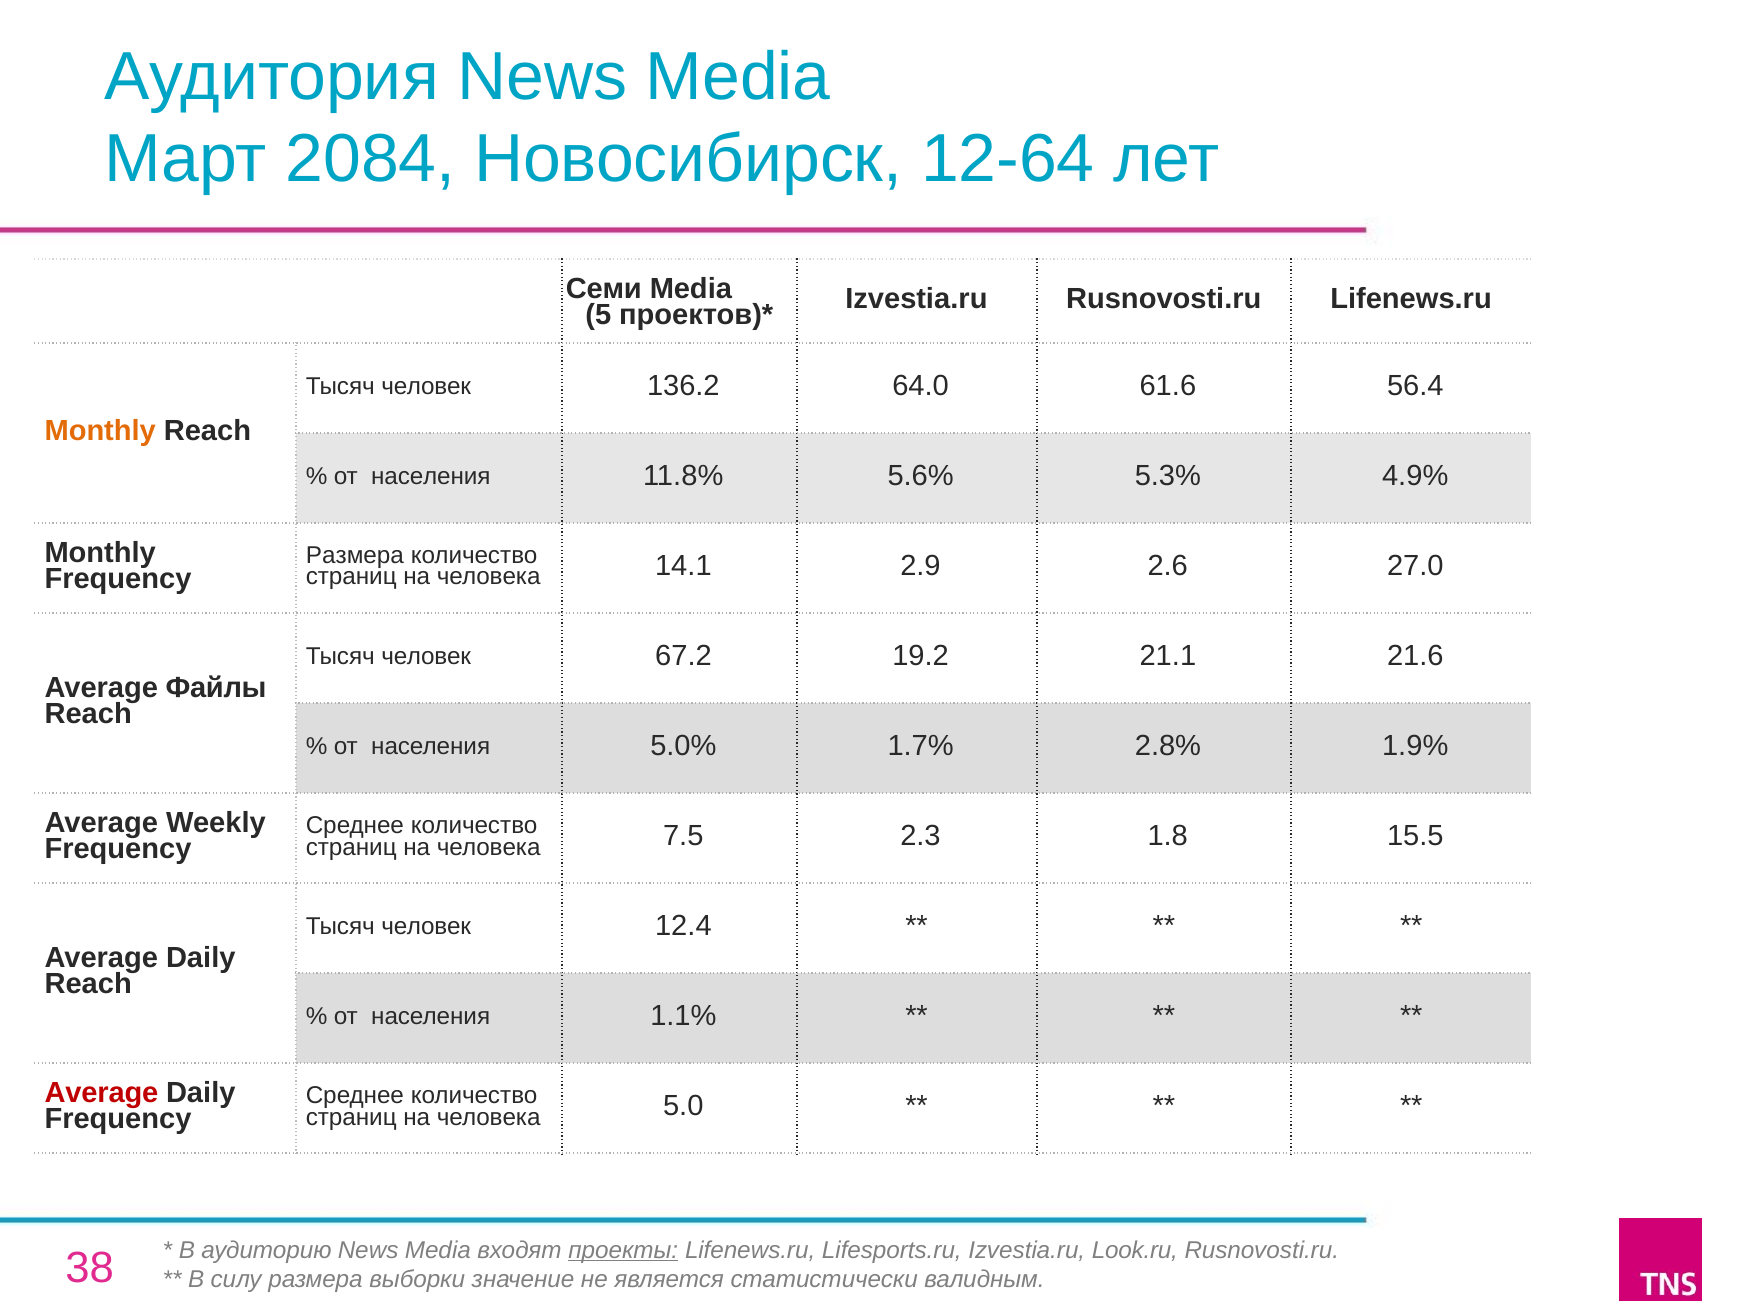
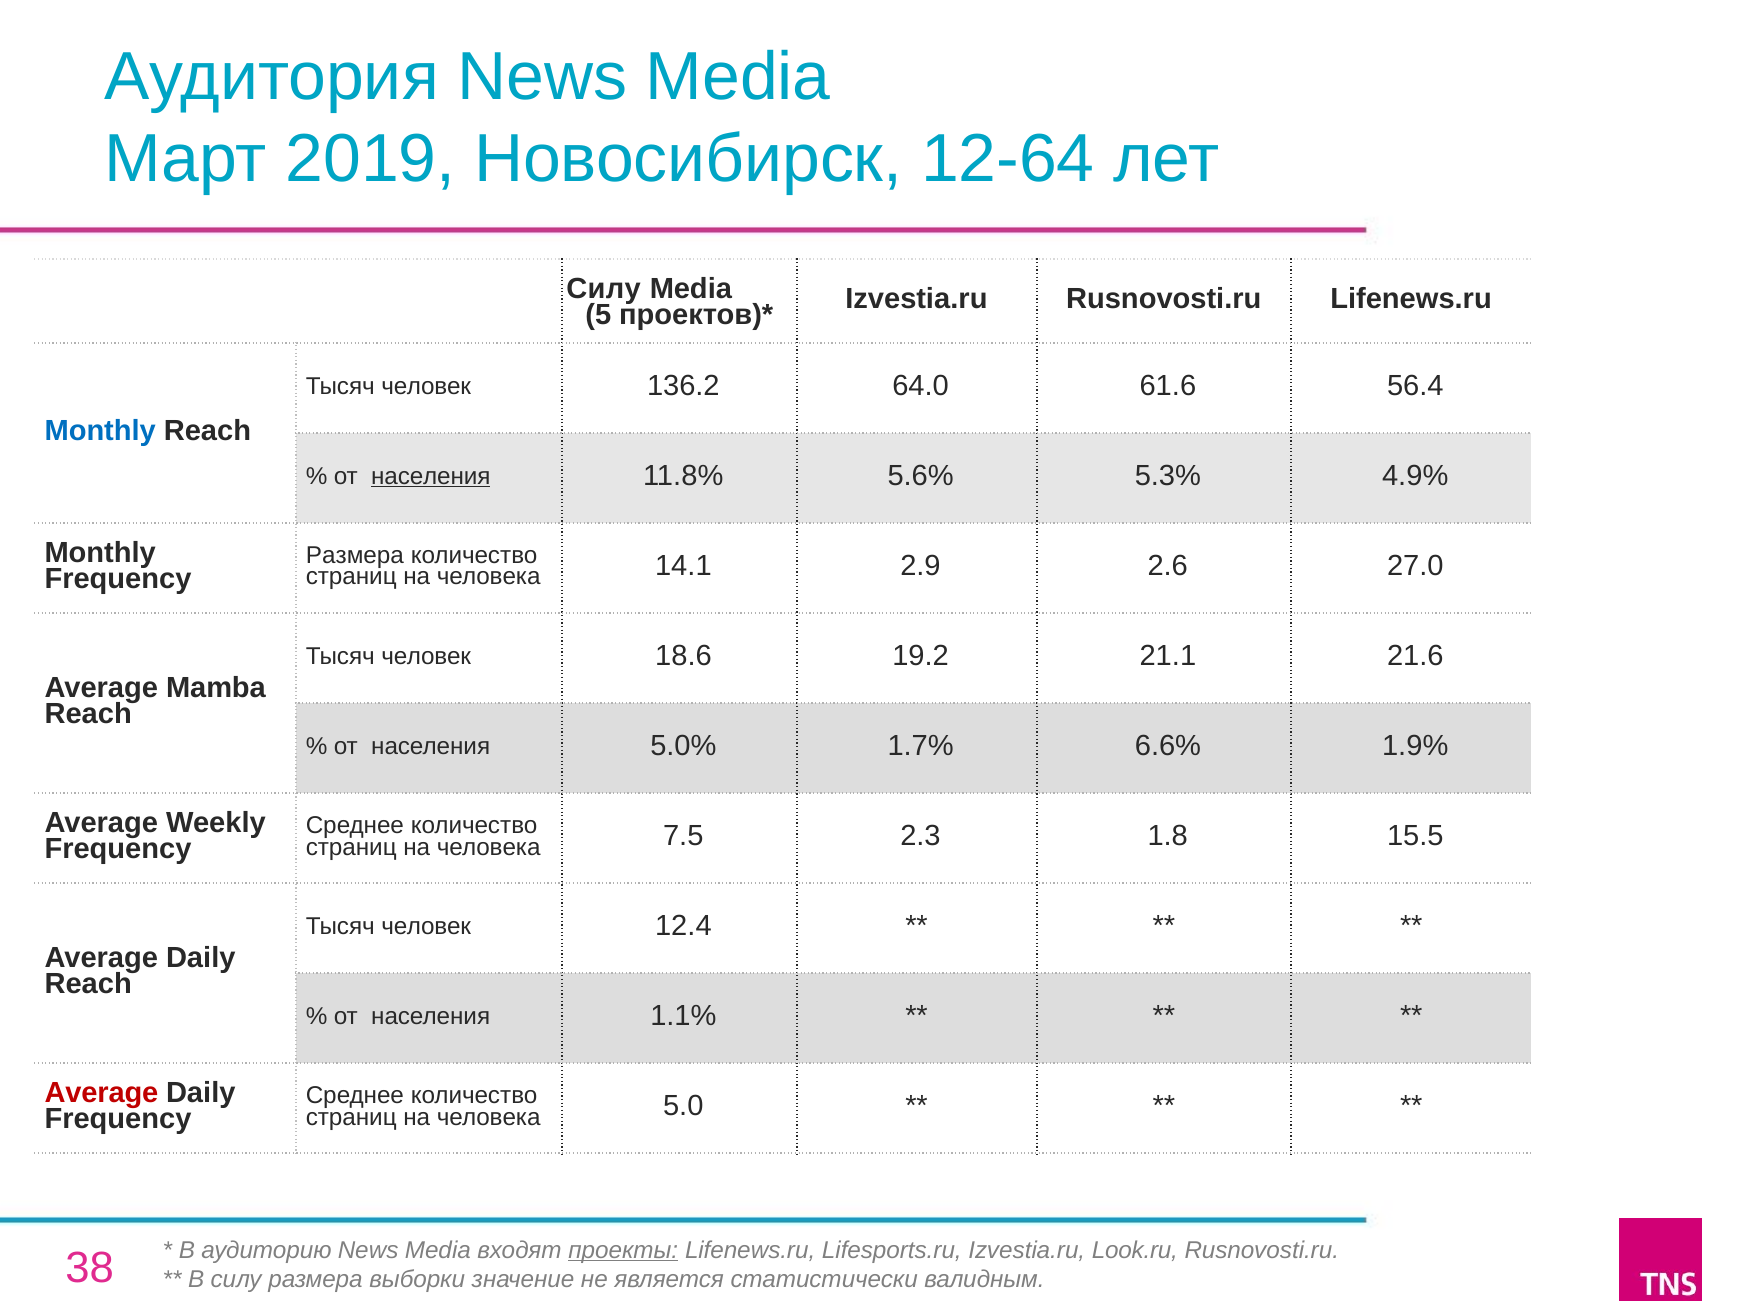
2084: 2084 -> 2019 (370, 159)
Семи: Семи -> Силу (604, 288)
Monthly colour: orange -> blue (100, 431)
населения underline: none -> present (431, 476)
67.2: 67.2 -> 18.6 (683, 656)
Файлы: Файлы -> Mamba (216, 688)
2.8%: 2.8% -> 6.6% (1168, 746)
